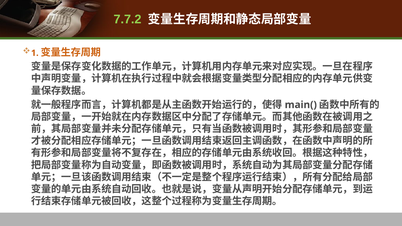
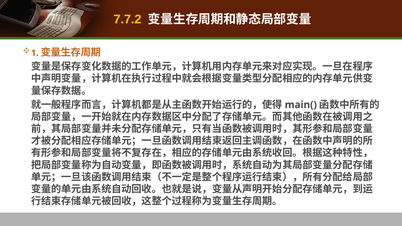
7.7.2 colour: light green -> yellow (128, 19)
